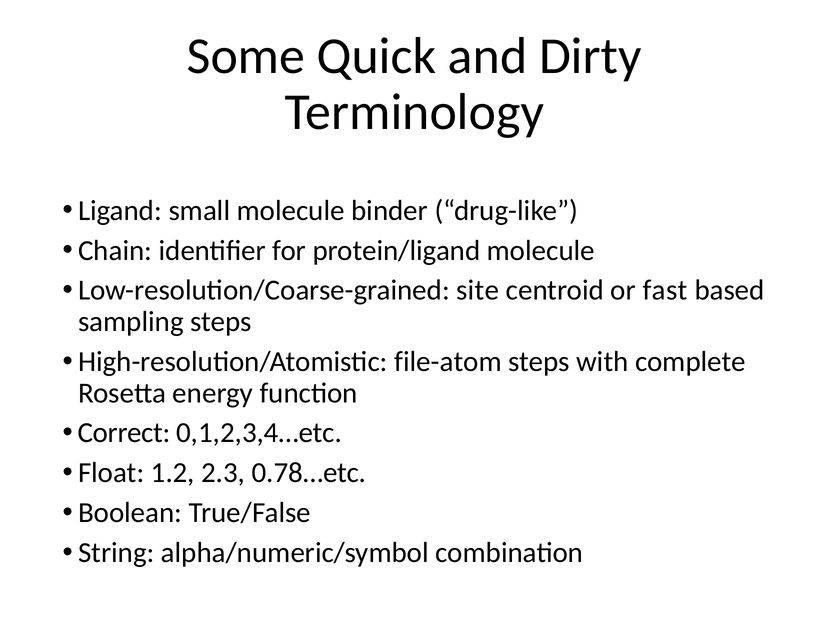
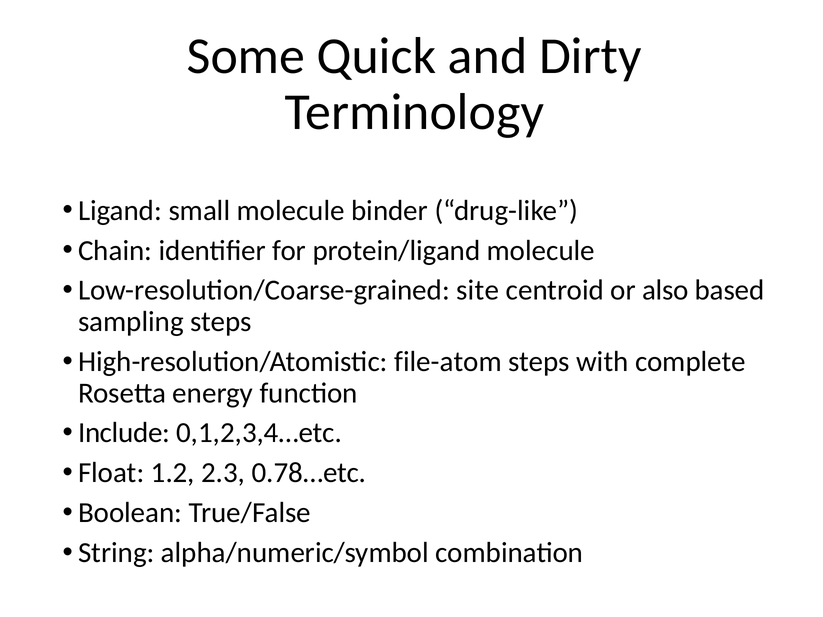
fast: fast -> also (665, 290)
Correct: Correct -> Include (124, 433)
